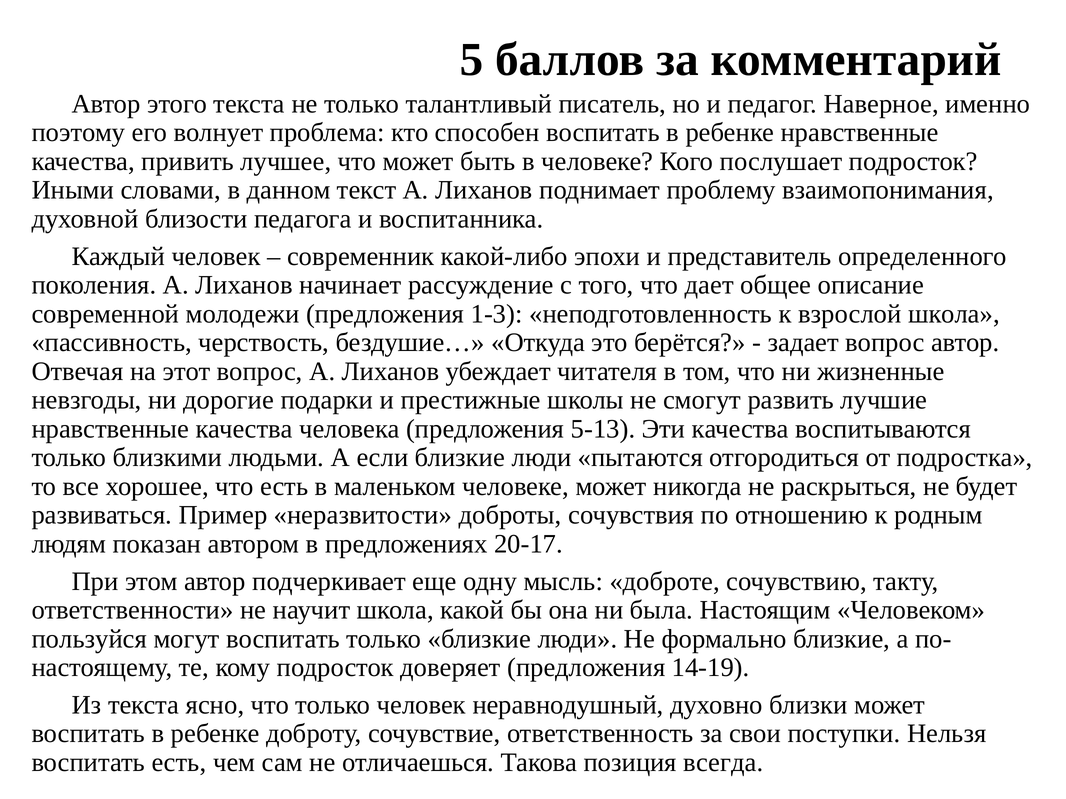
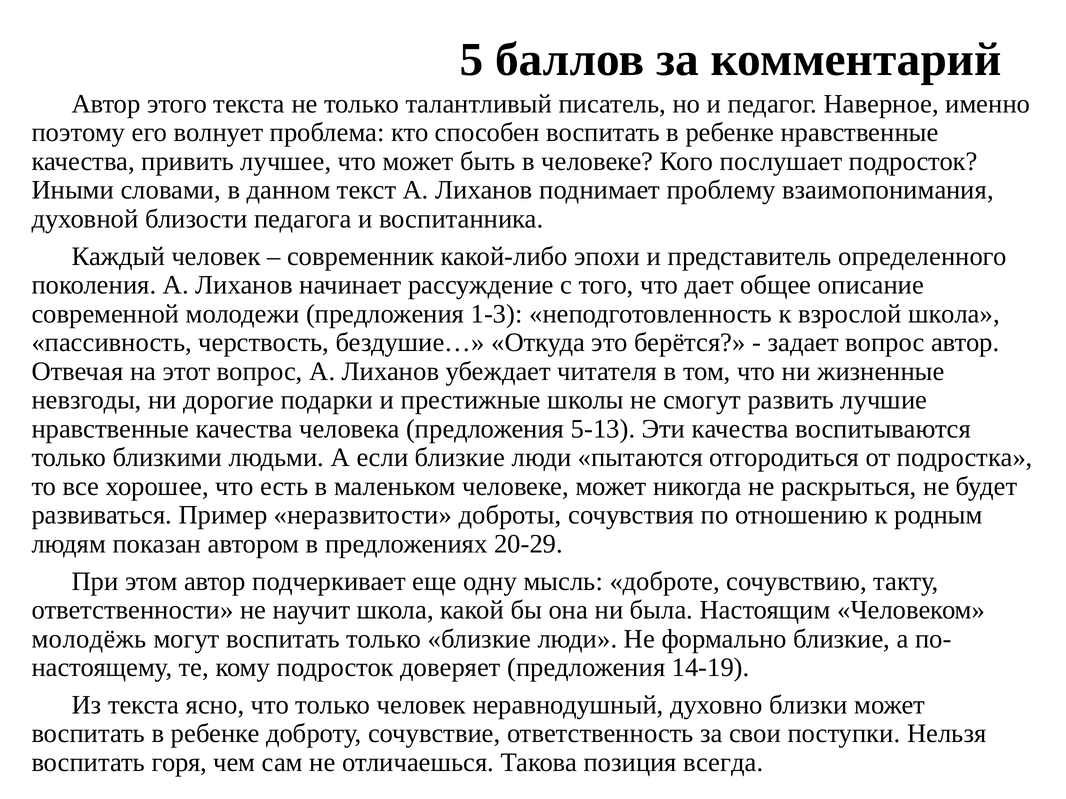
20-17: 20-17 -> 20-29 (528, 544)
пользуйся: пользуйся -> молодёжь (89, 639)
воспитать есть: есть -> горя (179, 763)
